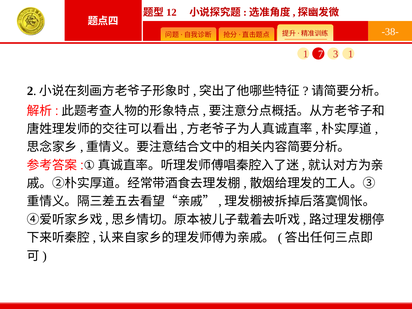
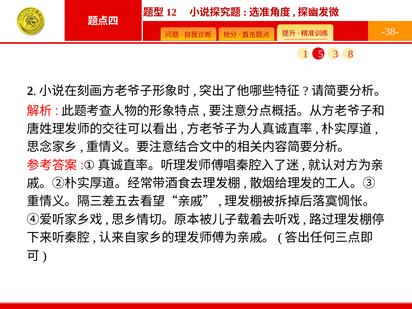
7: 7 -> 5 (321, 54)
3 1: 1 -> 8 (351, 54)
